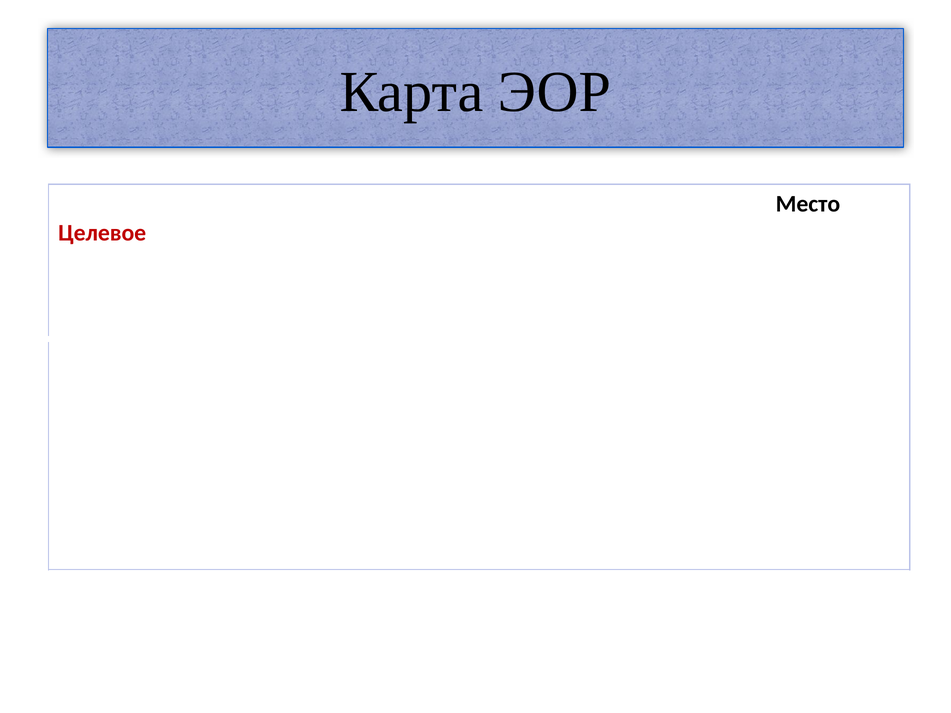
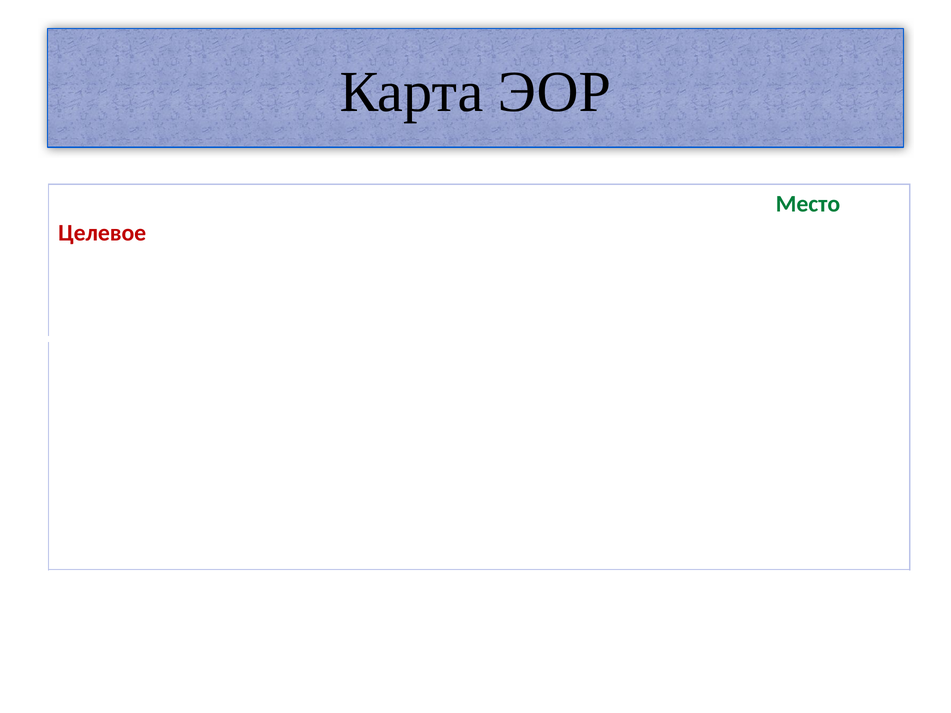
Место colour: black -> green (808, 204)
